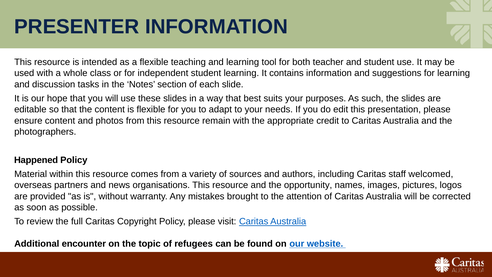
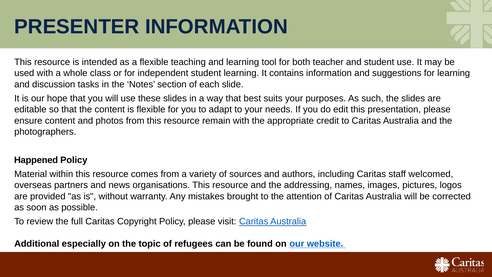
opportunity: opportunity -> addressing (308, 185)
encounter: encounter -> especially (84, 244)
